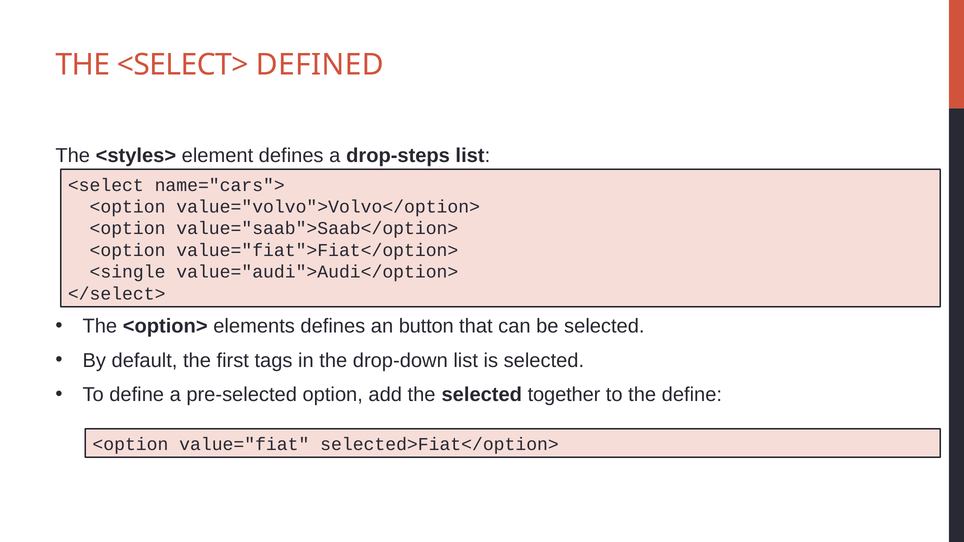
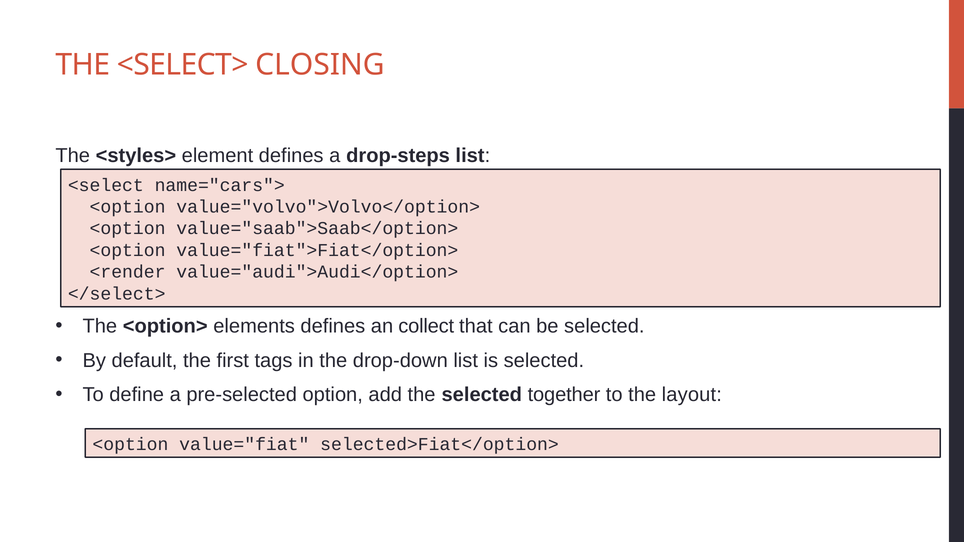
DEFINED: DEFINED -> CLOSING (320, 65)
<single: <single -> <render (128, 272)
button: button -> collect (426, 326)
the define: define -> layout (692, 395)
